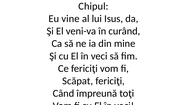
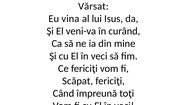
Chipul: Chipul -> Vărsat (93, 6)
vine: vine -> vina (70, 19)
